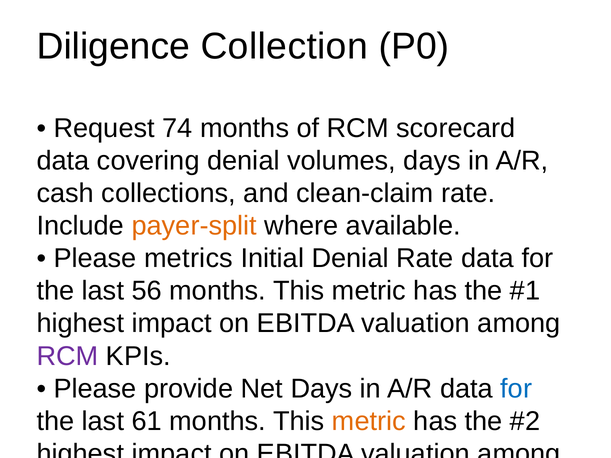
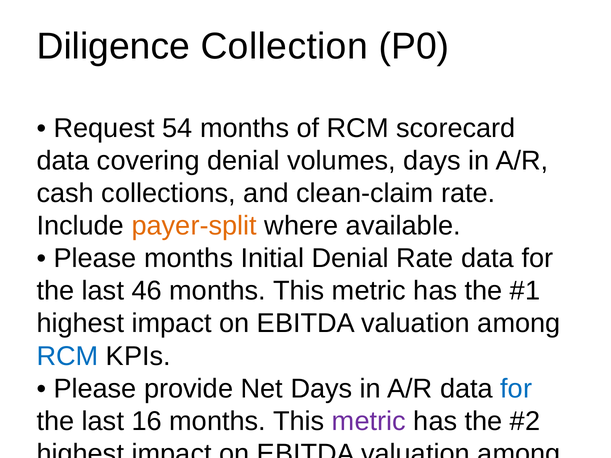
74: 74 -> 54 (177, 128)
Please metrics: metrics -> months (189, 259)
56: 56 -> 46 (147, 291)
RCM colour: purple -> blue (67, 356)
61: 61 -> 16 (147, 421)
metric colour: orange -> purple (369, 421)
